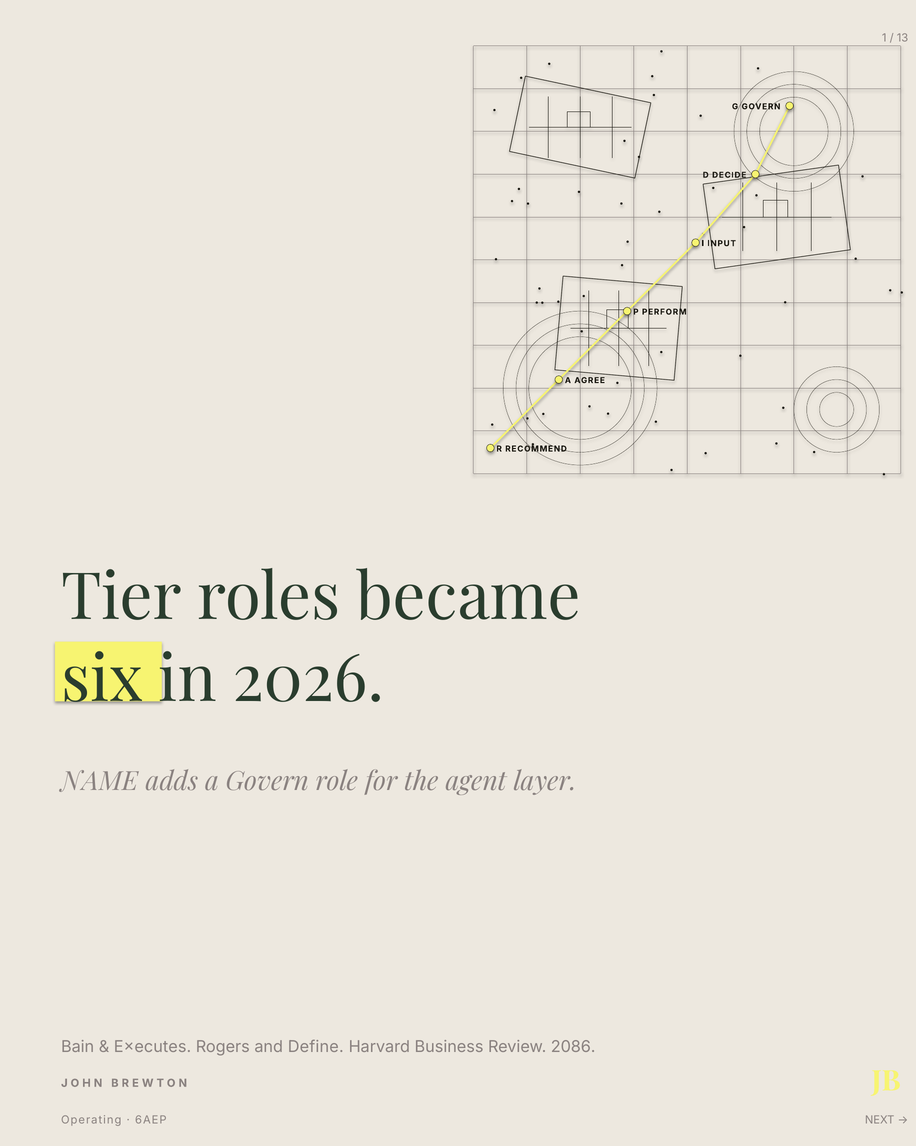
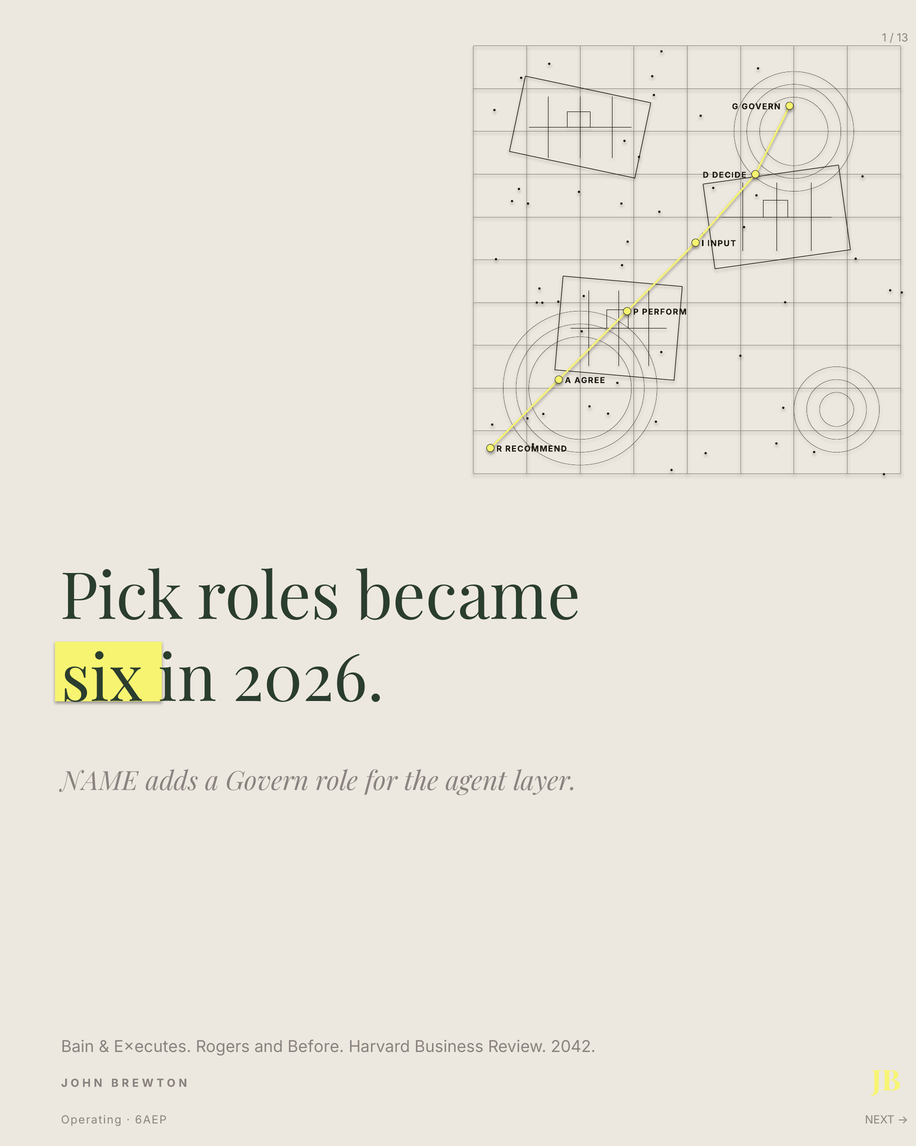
Tier: Tier -> Pick (122, 597)
Define: Define -> Before (316, 1046)
2086: 2086 -> 2042 (573, 1046)
